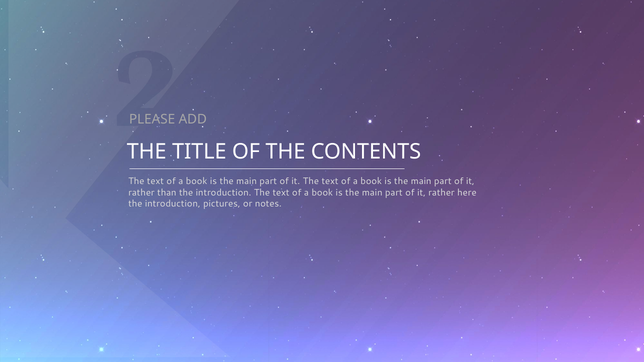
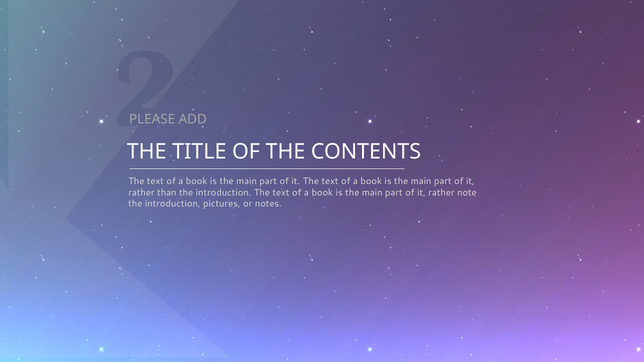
here: here -> note (467, 193)
